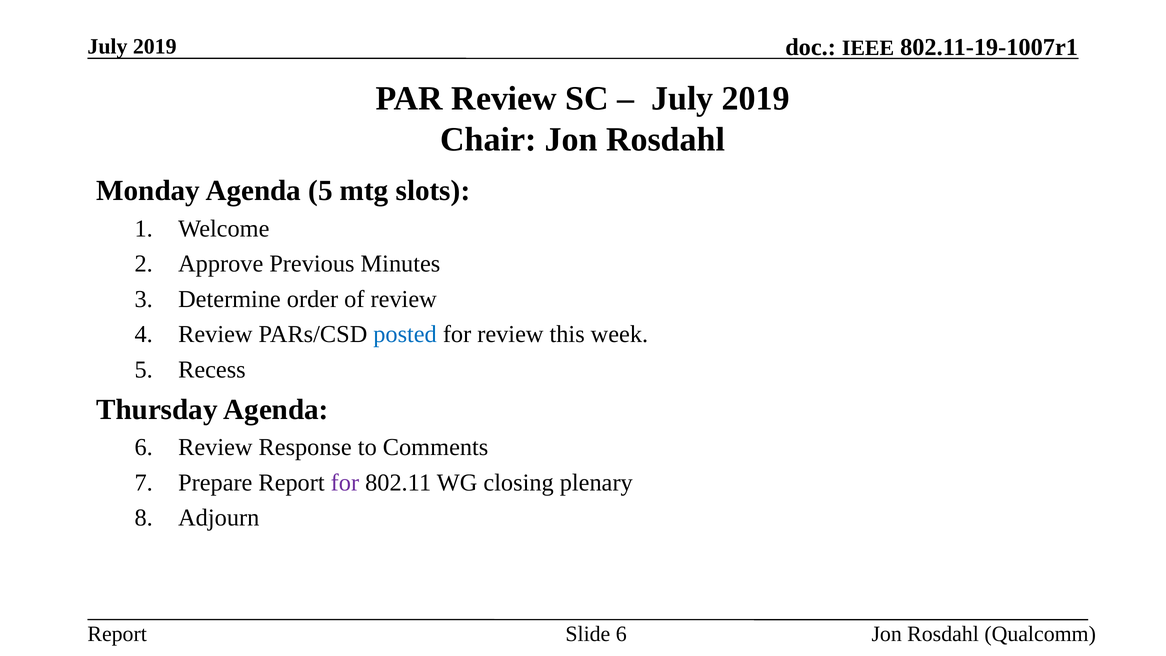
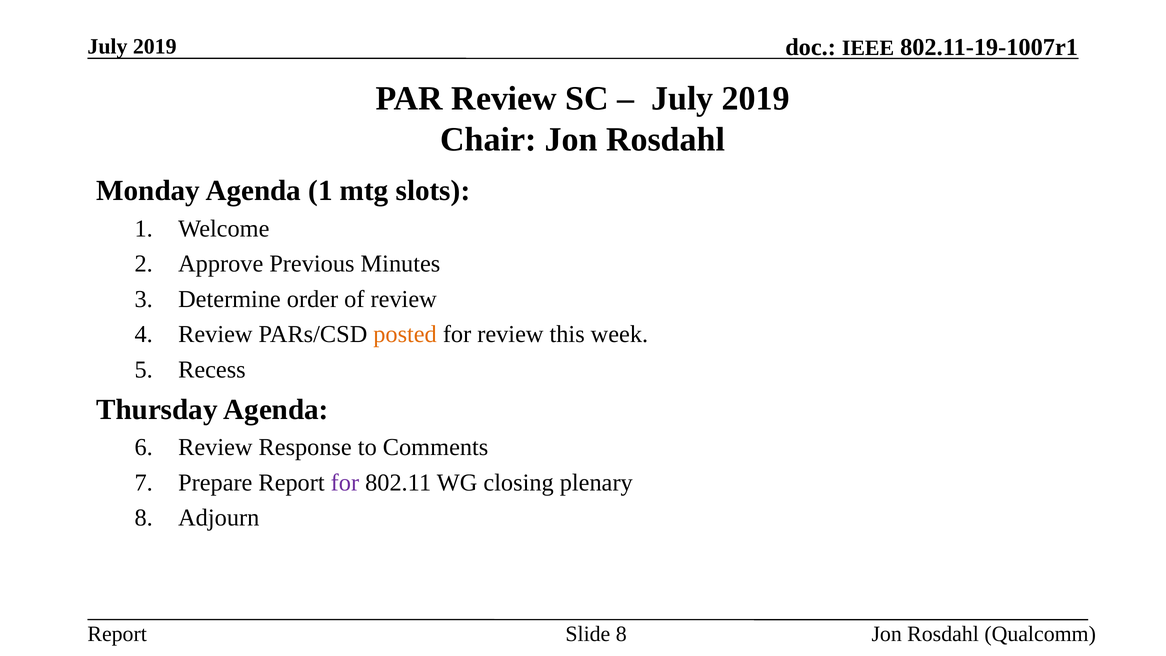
Agenda 5: 5 -> 1 (320, 191)
posted colour: blue -> orange (405, 334)
Slide 6: 6 -> 8 (621, 634)
